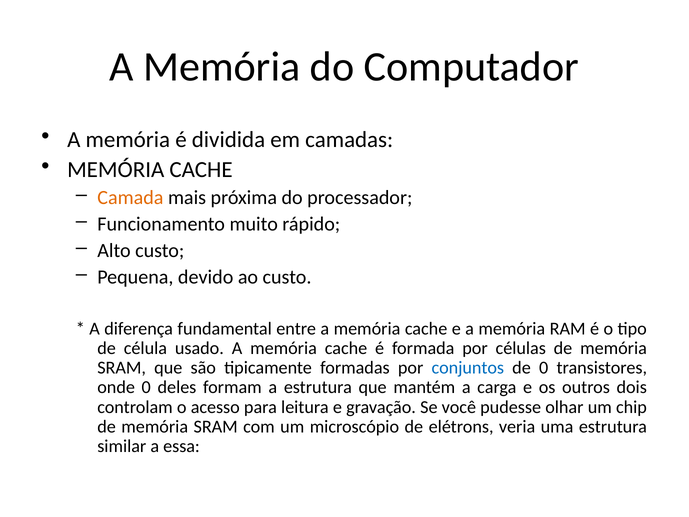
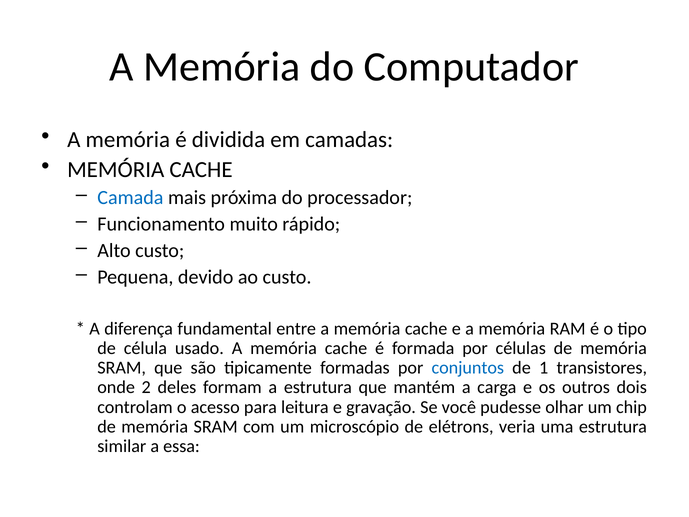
Camada colour: orange -> blue (130, 197)
de 0: 0 -> 1 (544, 368)
onde 0: 0 -> 2 (146, 387)
